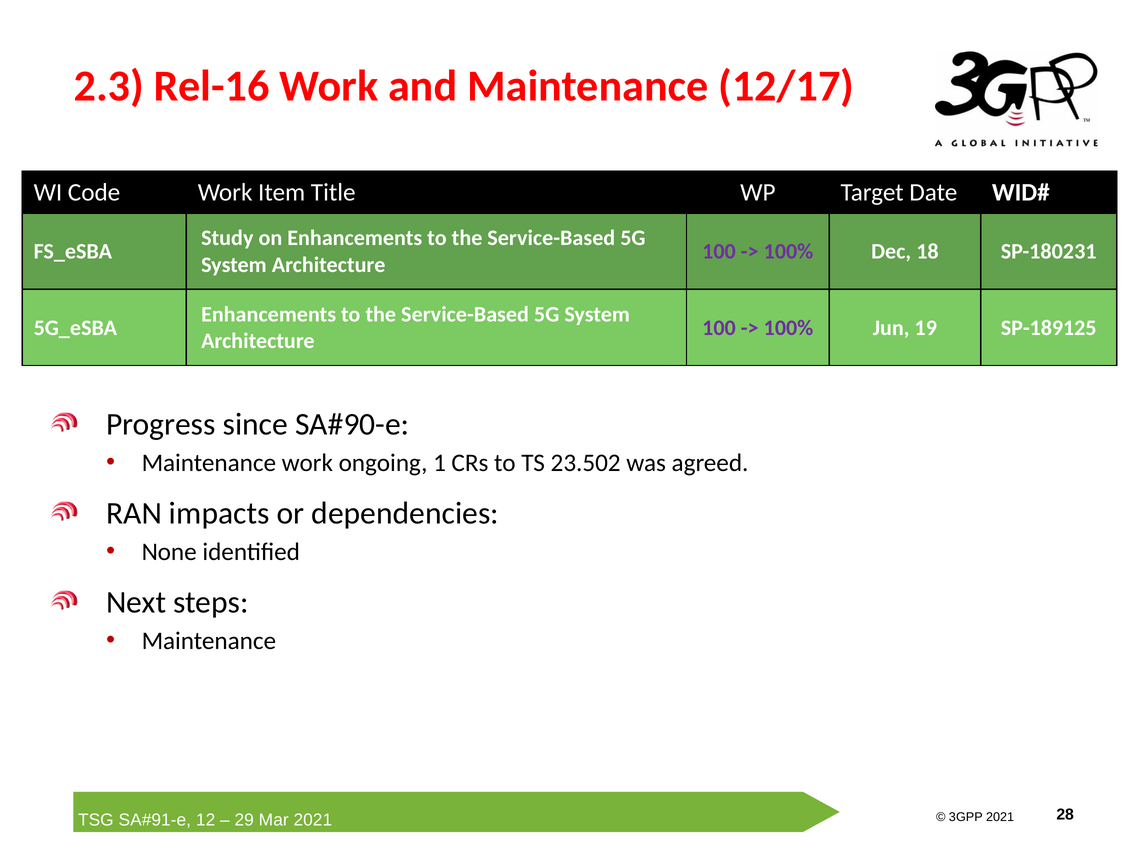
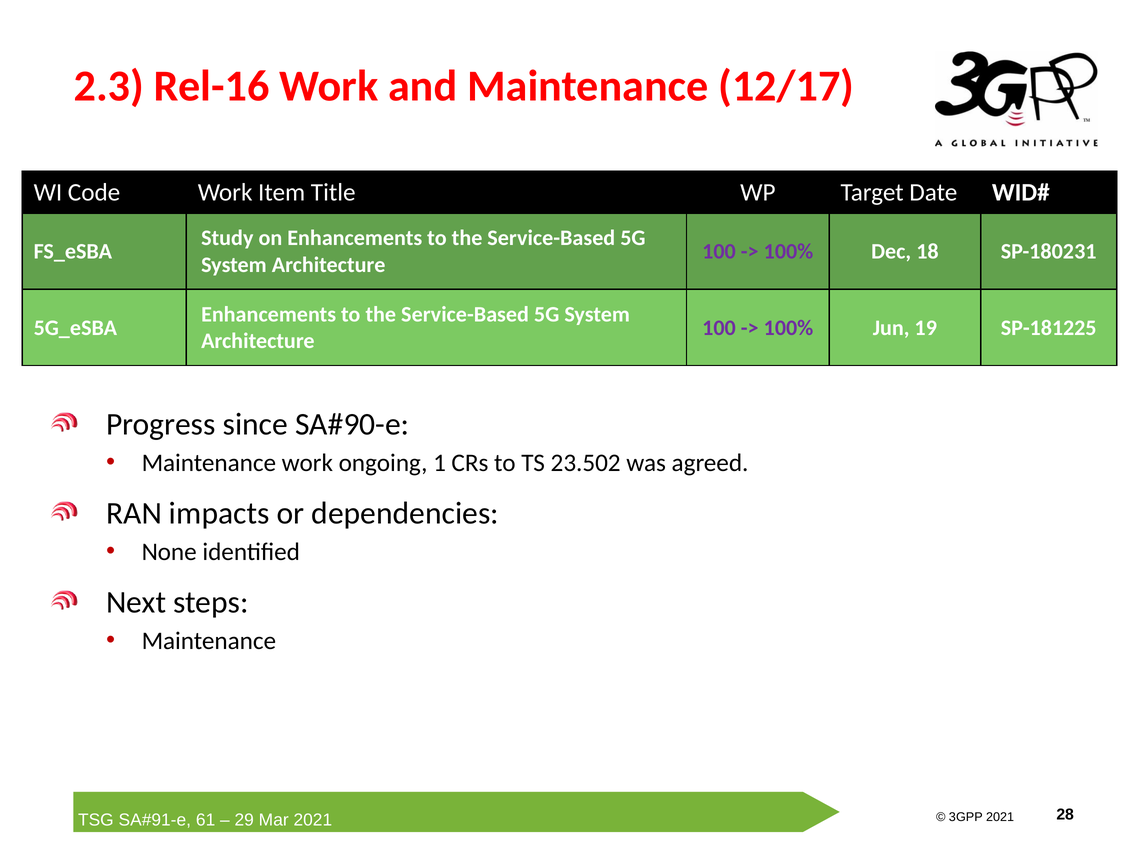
SP-189125: SP-189125 -> SP-181225 (1049, 328)
12: 12 -> 61 (206, 820)
